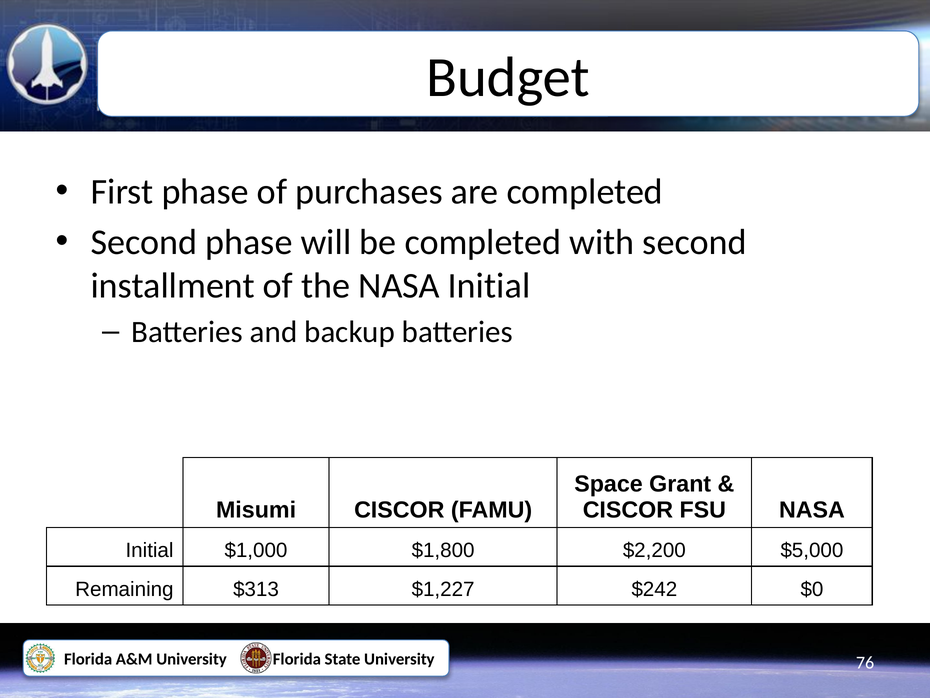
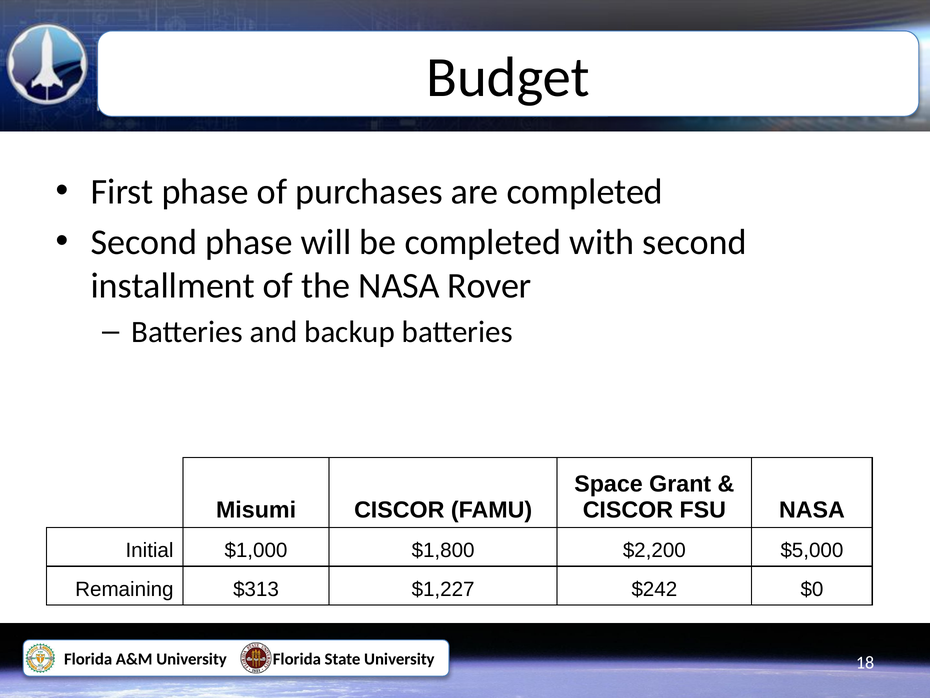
the NASA Initial: Initial -> Rover (489, 286)
76: 76 -> 18 (865, 662)
